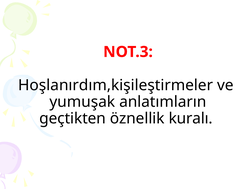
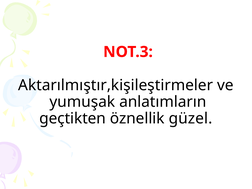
Hoşlanırdım,kişileştirmeler: Hoşlanırdım,kişileştirmeler -> Aktarılmıştır,kişileştirmeler (116, 85)
kuralı: kuralı -> güzel (191, 118)
